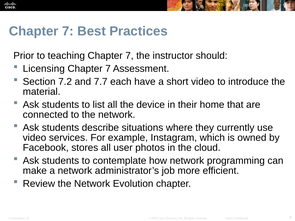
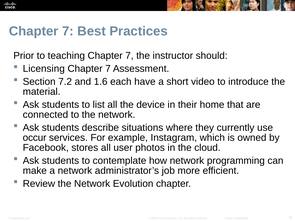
7.7: 7.7 -> 1.6 (101, 82)
video: video -> occur (35, 138)
